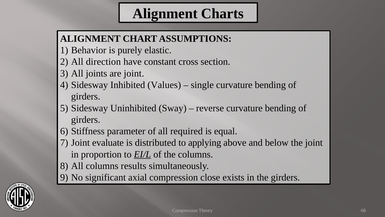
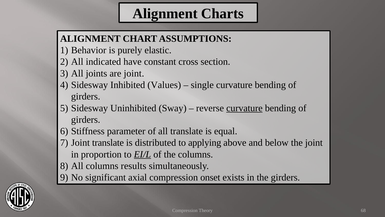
direction: direction -> indicated (103, 62)
curvature underline: none -> present (244, 108)
all required: required -> translate (187, 131)
Joint evaluate: evaluate -> translate (108, 143)
close: close -> onset (210, 177)
